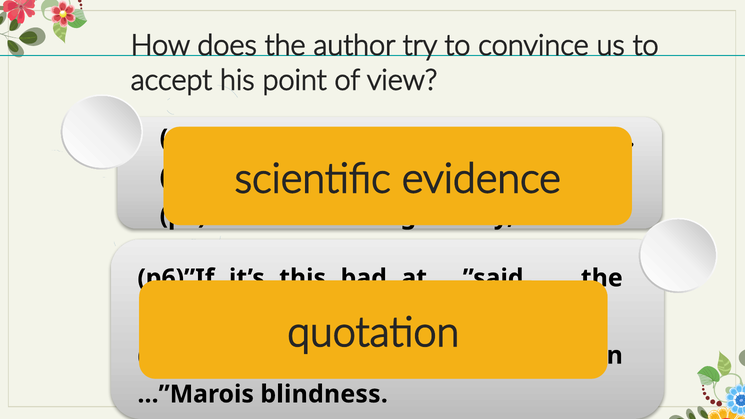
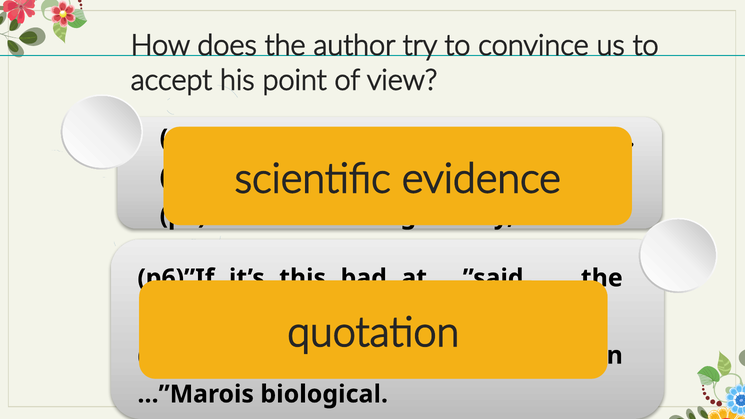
blindness: blindness -> biological (324, 394)
